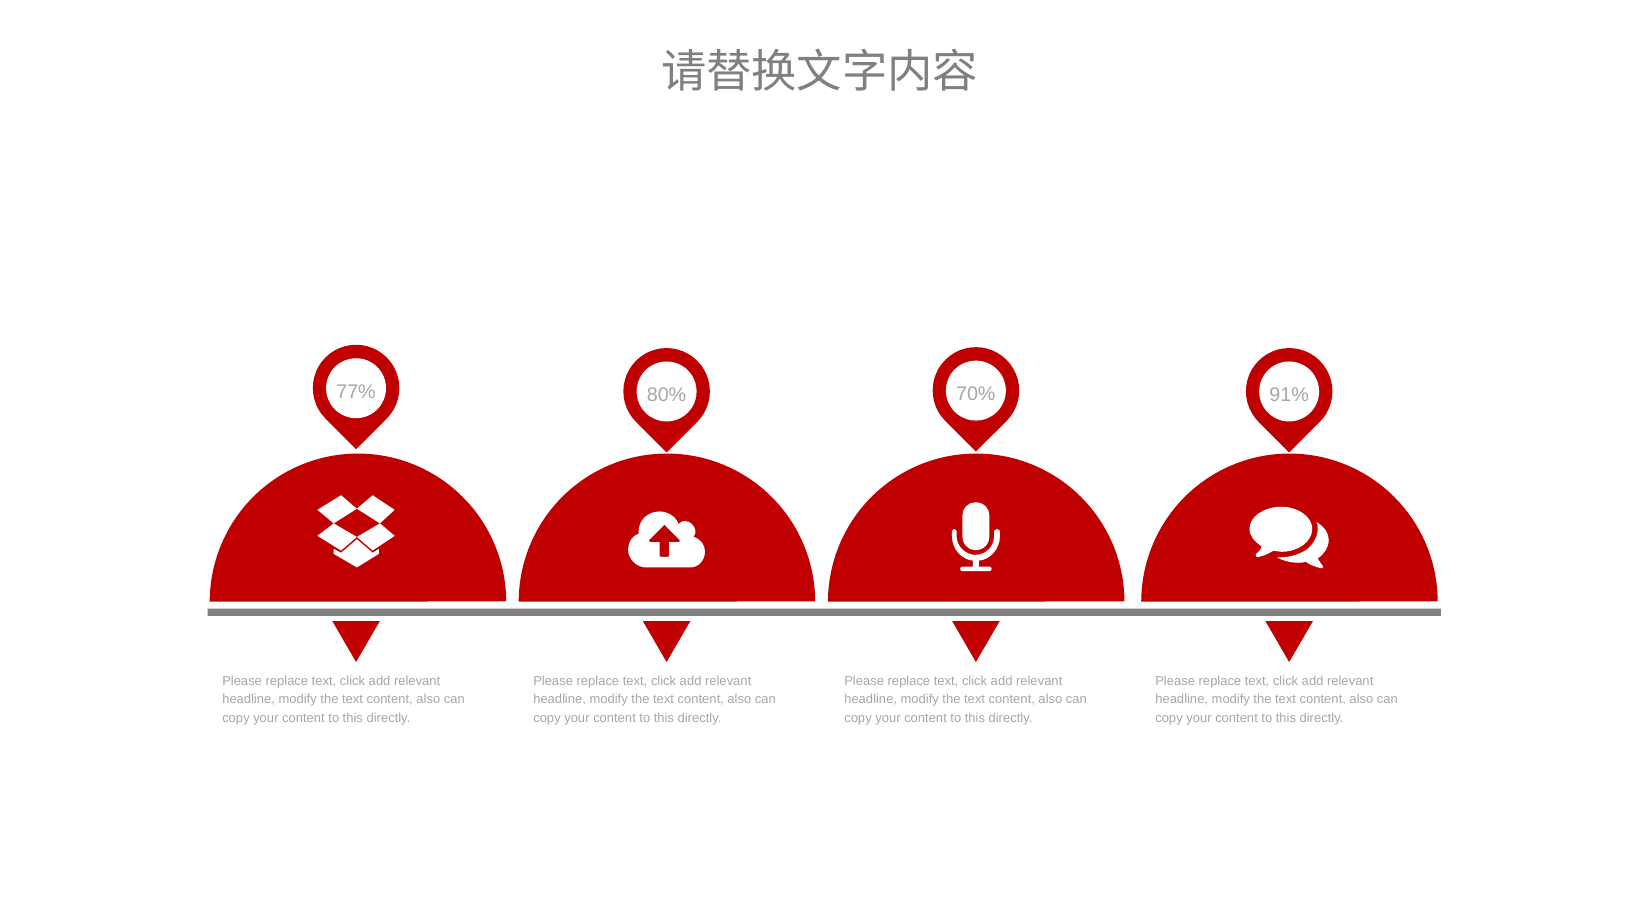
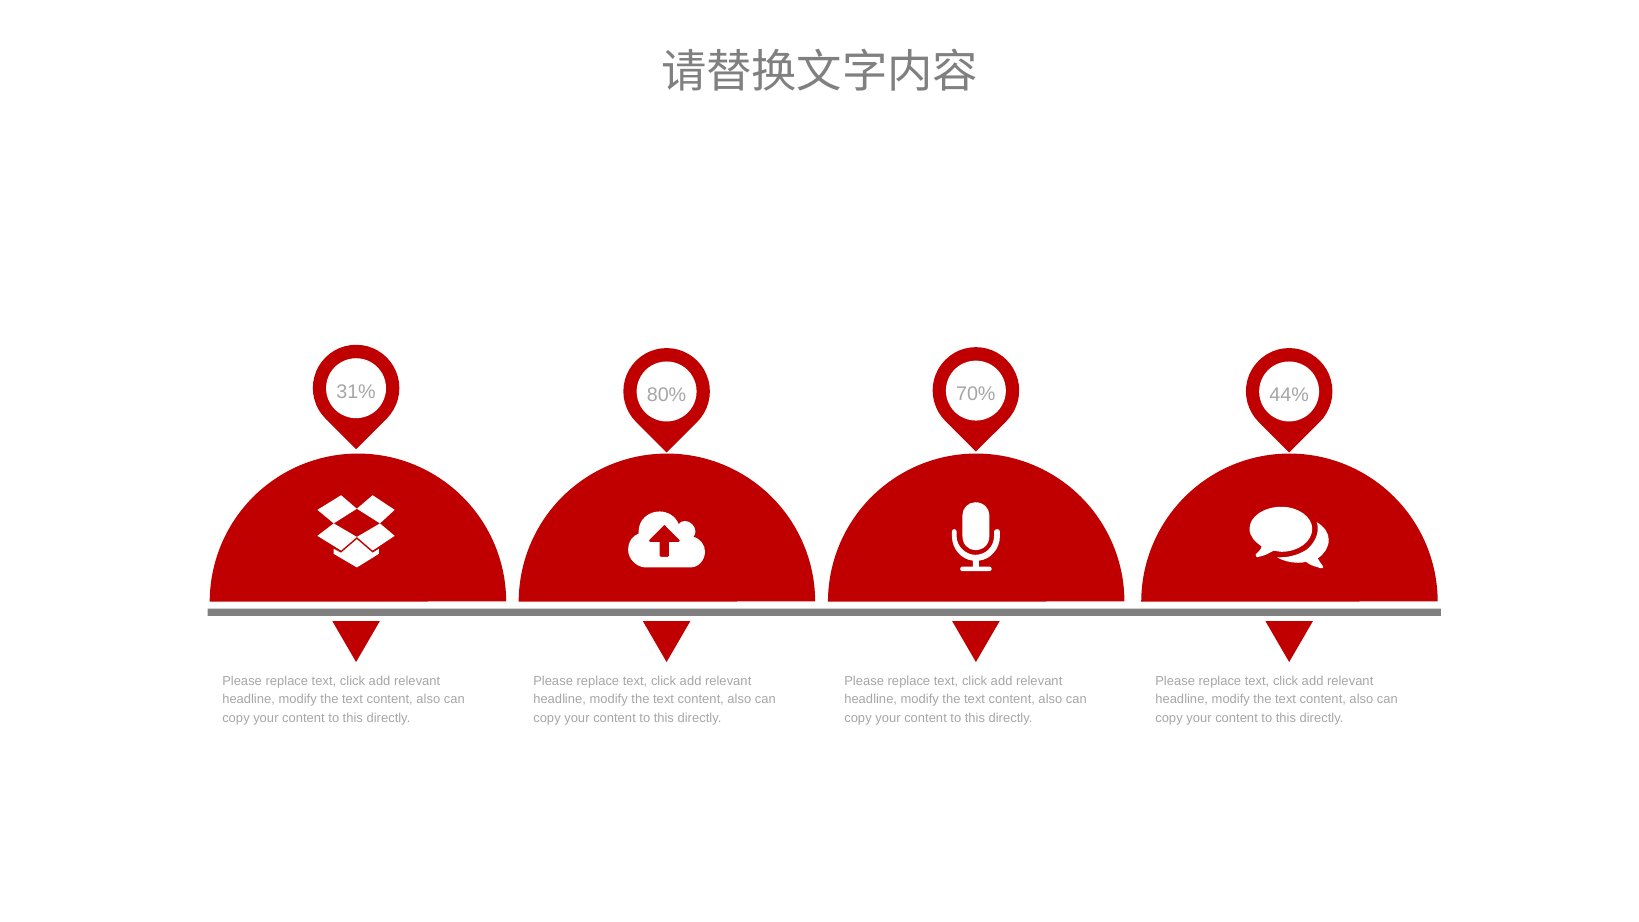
77%: 77% -> 31% (356, 392)
91%: 91% -> 44% (1289, 395)
